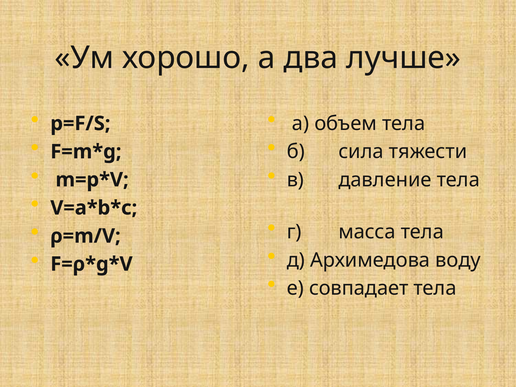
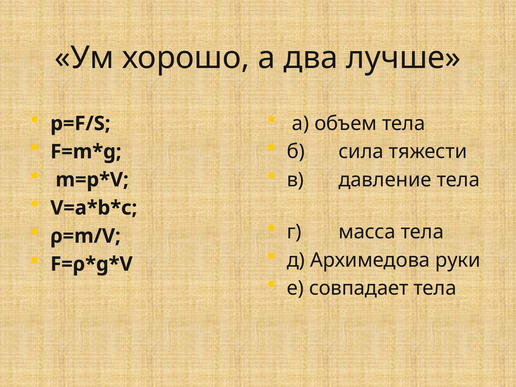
воду: воду -> руки (458, 260)
